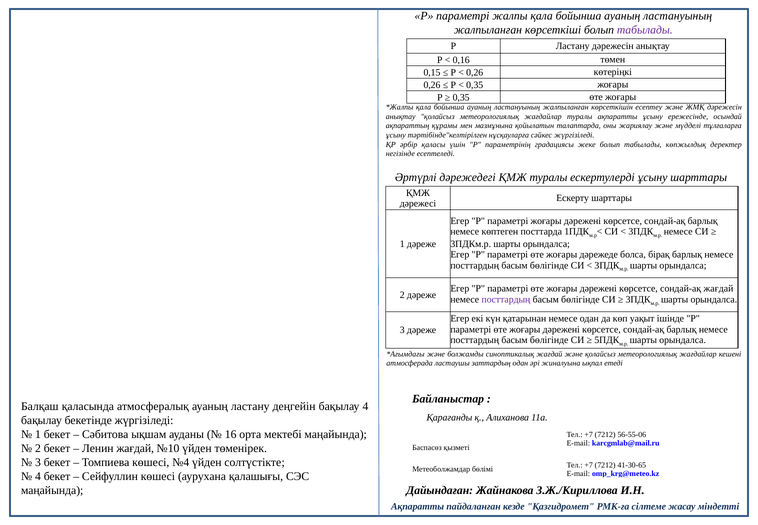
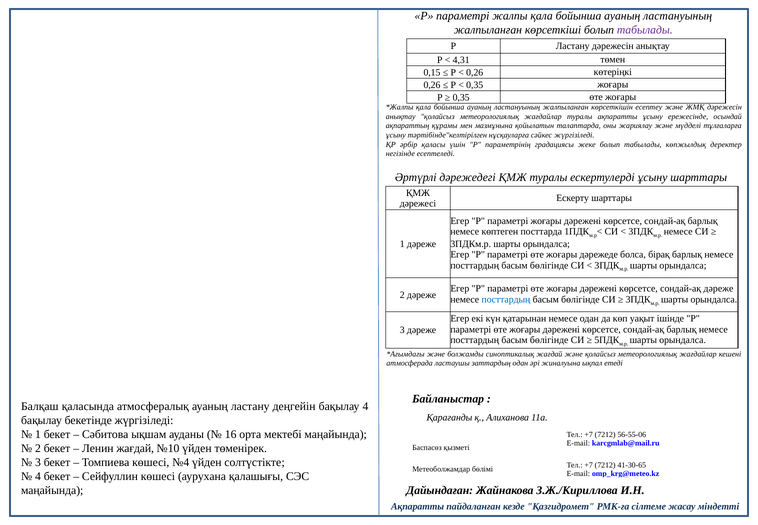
0,16: 0,16 -> 4,31 (461, 60)
сондай-ақ жағдай: жағдай -> дәреже (718, 289)
посттардың colour: purple -> blue (506, 299)
